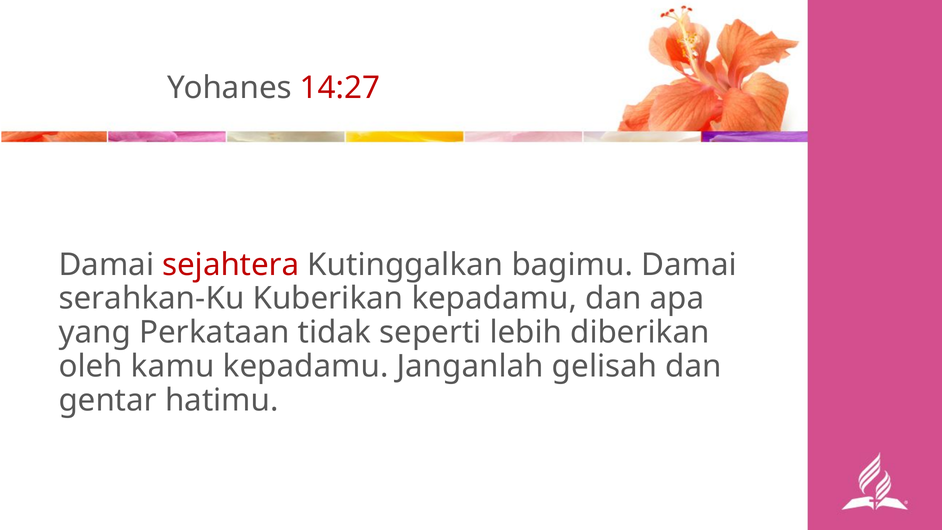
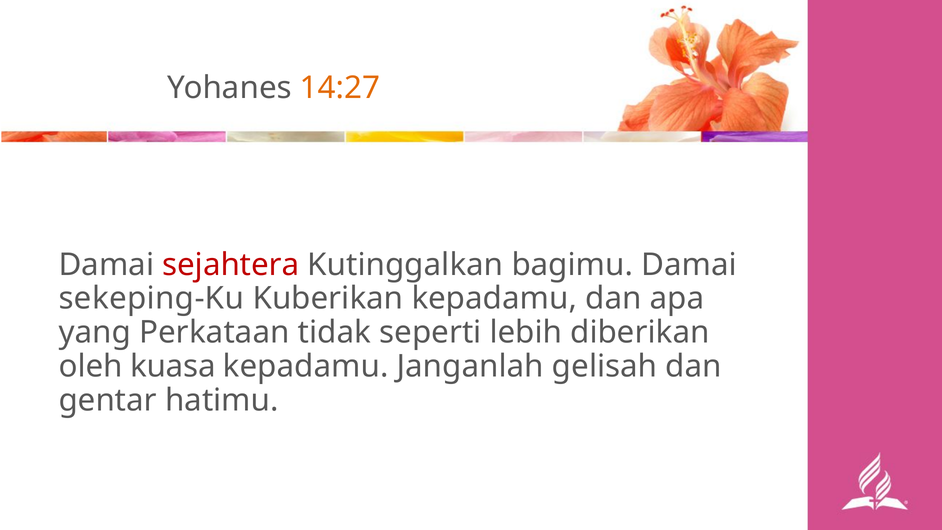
14:27 colour: red -> orange (340, 88)
serahkan-Ku: serahkan-Ku -> sekeping-Ku (151, 299)
kamu: kamu -> kuasa (173, 366)
